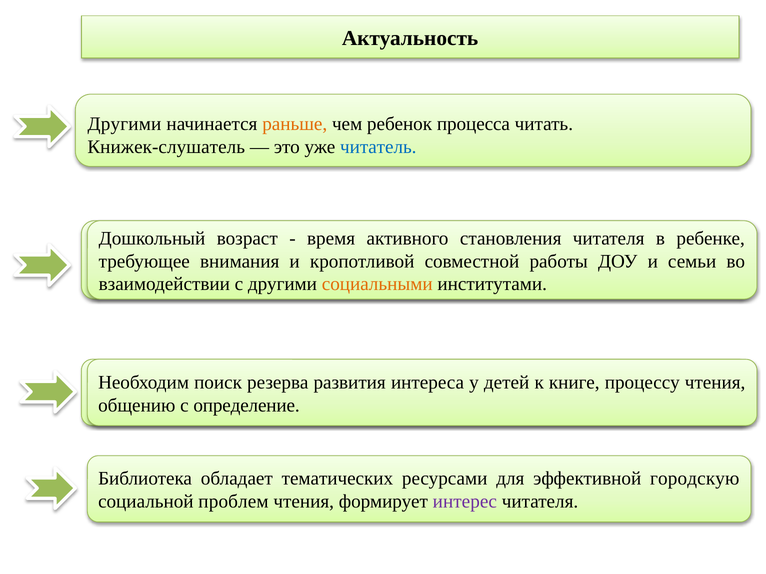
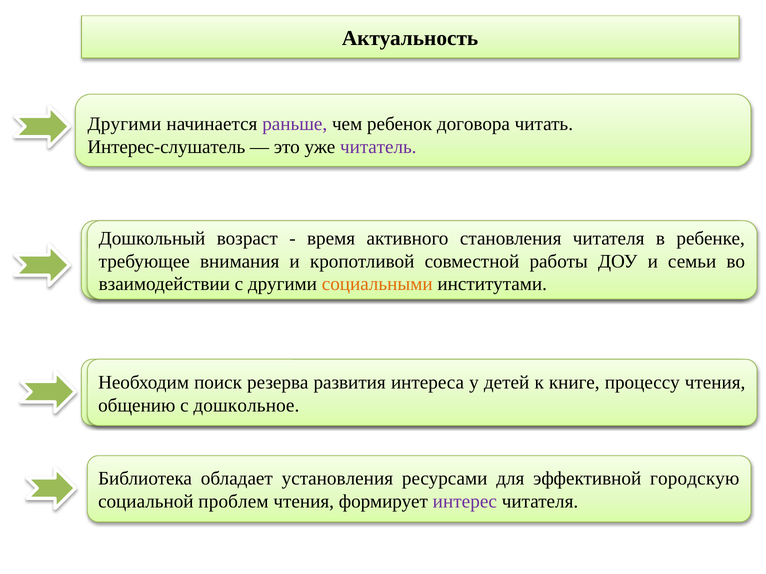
раньше colour: orange -> purple (295, 124)
процесса: процесса -> договора (473, 124)
Книжек-слушатель: Книжек-слушатель -> Интерес-слушатель (166, 147)
читатель colour: blue -> purple (378, 147)
определение: определение -> дошкольное (246, 406)
тематических: тематических -> установления (337, 479)
